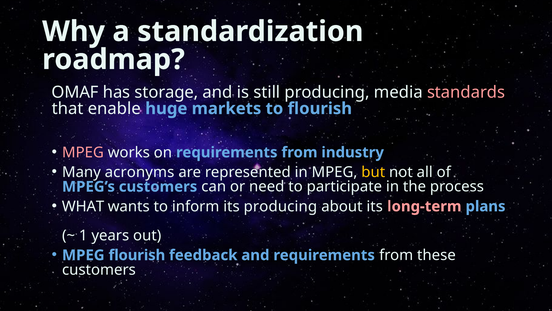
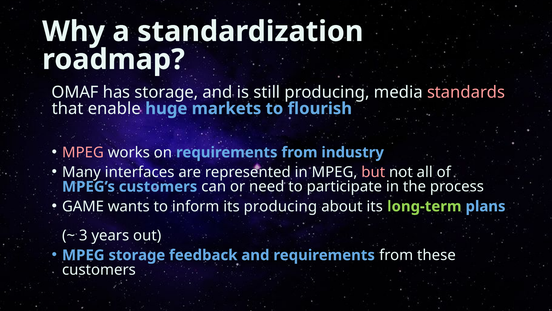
acronyms: acronyms -> interfaces (140, 172)
but colour: yellow -> pink (373, 172)
WHAT: WHAT -> GAME (83, 206)
long-term colour: pink -> light green (424, 206)
1: 1 -> 3 (83, 235)
MPEG flourish: flourish -> storage (137, 255)
